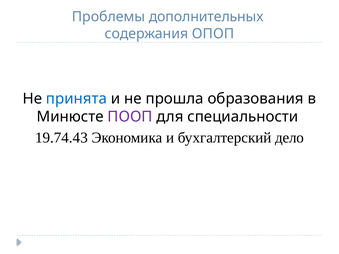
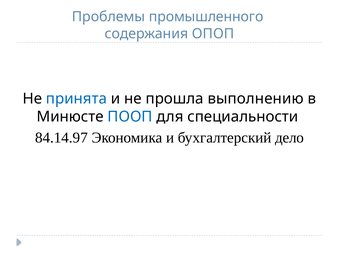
дополнительных: дополнительных -> промышленного (206, 17)
образования: образования -> выполнению (256, 99)
ПООП colour: purple -> blue (130, 117)
19.74.43: 19.74.43 -> 84.14.97 (61, 138)
